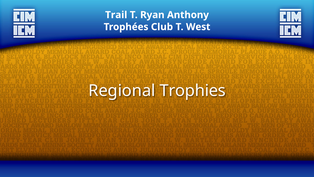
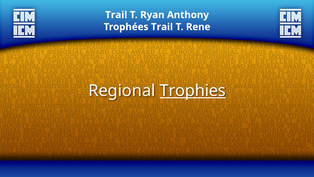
Trophées Club: Club -> Trail (162, 27)
West: West -> Rene (198, 27)
Trophies underline: none -> present (193, 90)
